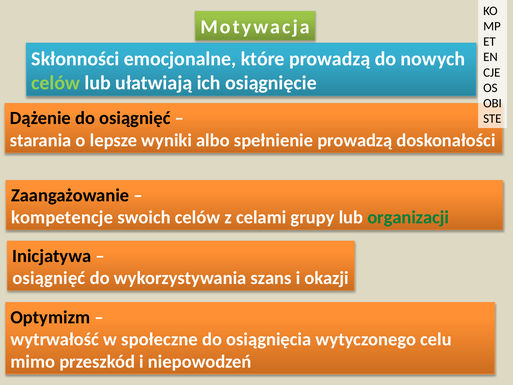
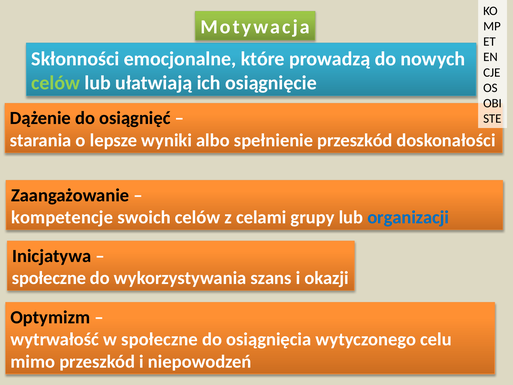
spełnienie prowadzą: prowadzą -> przeszkód (355, 140)
organizacji colour: green -> blue (408, 217)
osiągnięć: osiągnięć -> społeczne (49, 278)
